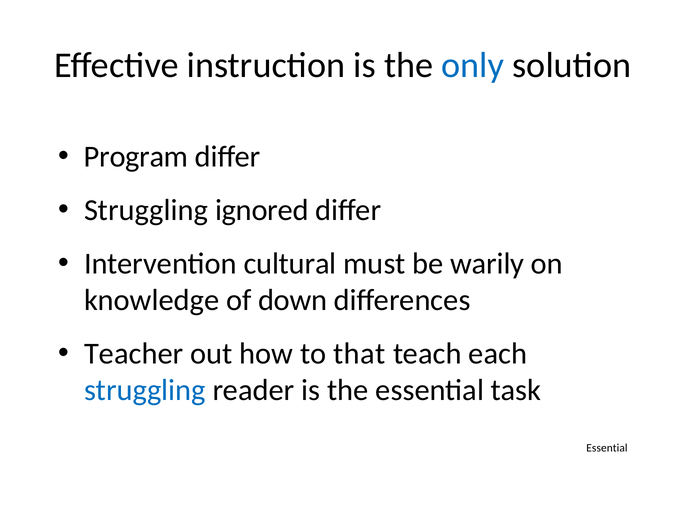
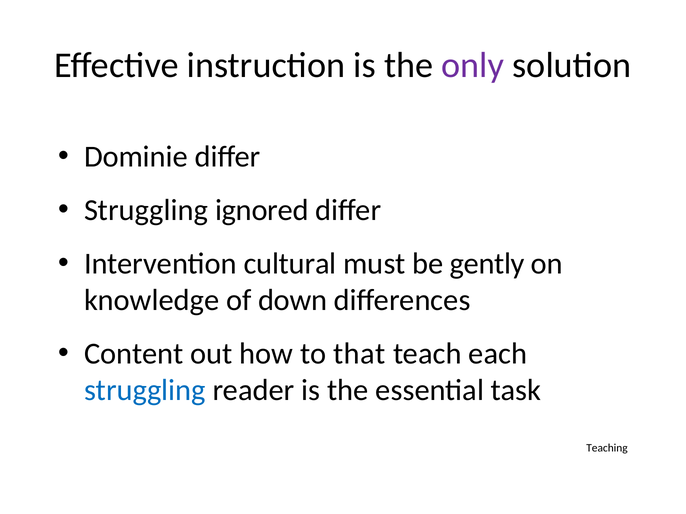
only colour: blue -> purple (473, 65)
Program: Program -> Dominie (136, 157)
warily: warily -> gently (487, 264)
Teacher: Teacher -> Content (134, 354)
Essential: Essential -> Teaching (607, 449)
